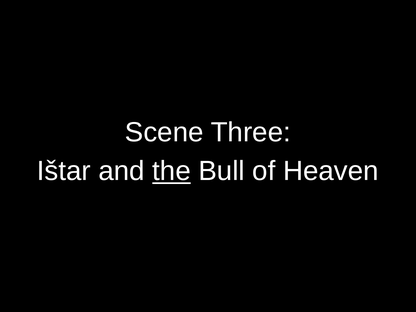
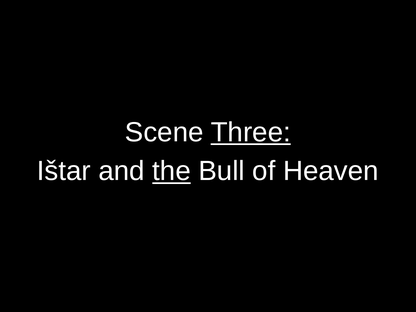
Three underline: none -> present (251, 132)
